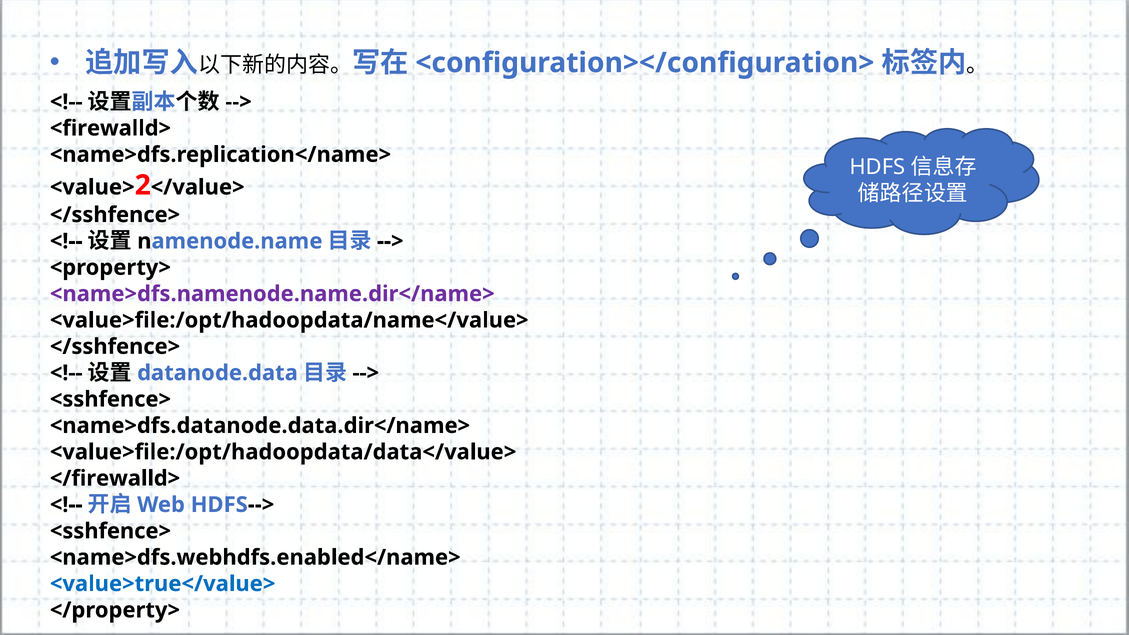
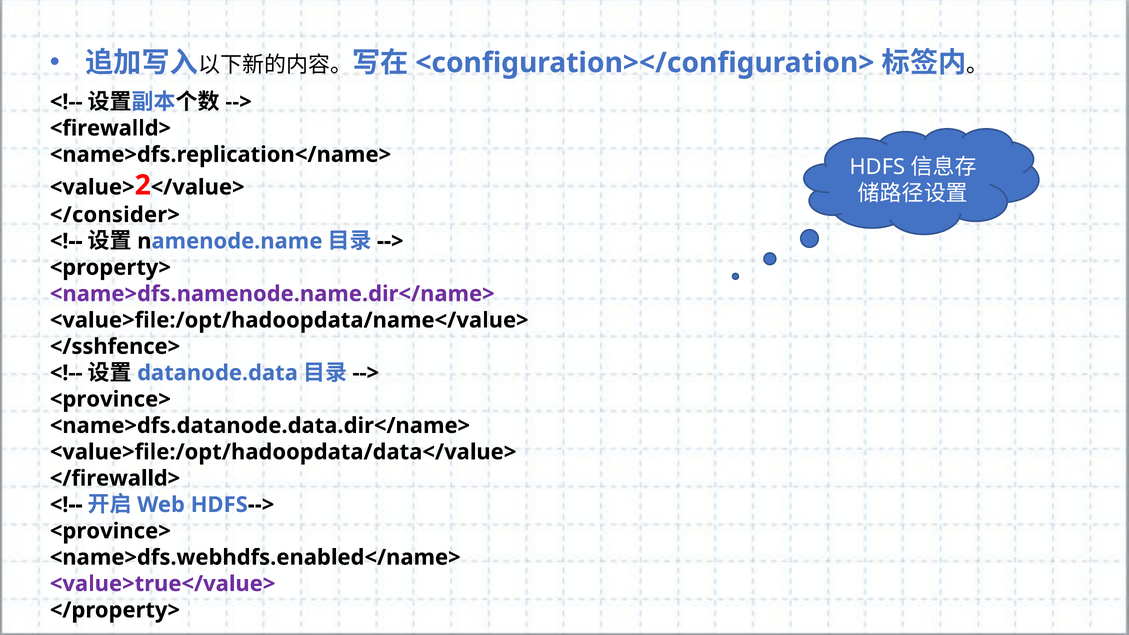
</sshfence>: </sshfence> -> </consider> (115, 215)
<sshfence>: <sshfence> -> <province> (110, 399)
<sshfence>: <sshfence> -> <province> (110, 531)
<value>true</value> colour: blue -> purple (163, 584)
